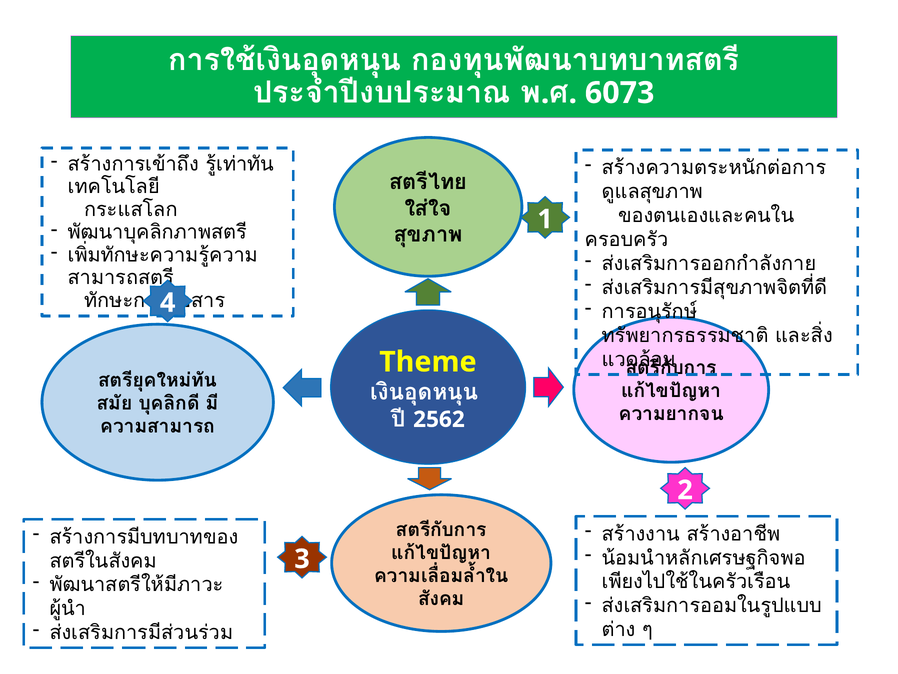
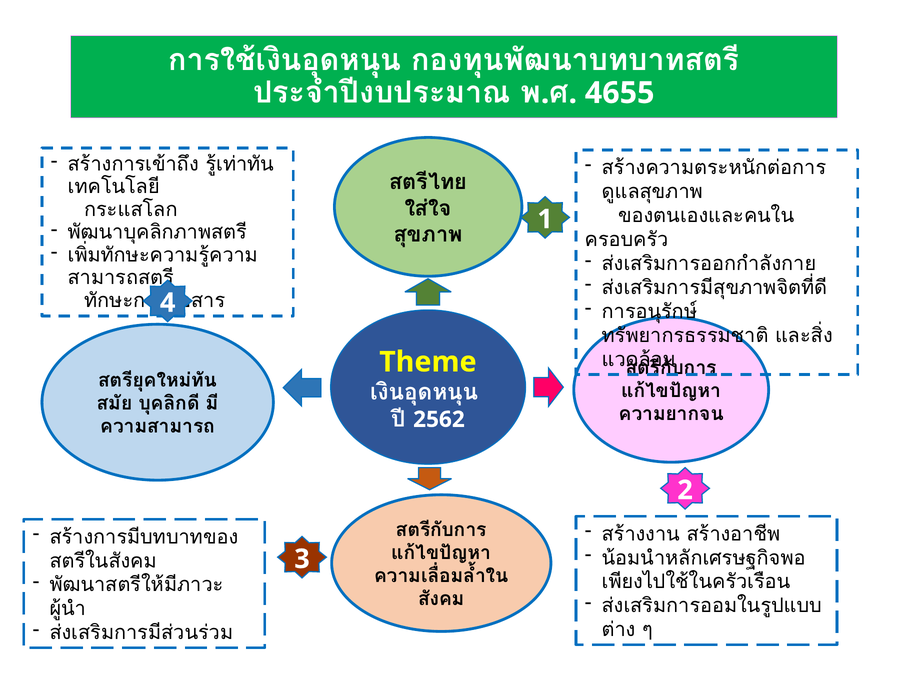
6073: 6073 -> 4655 (620, 93)
